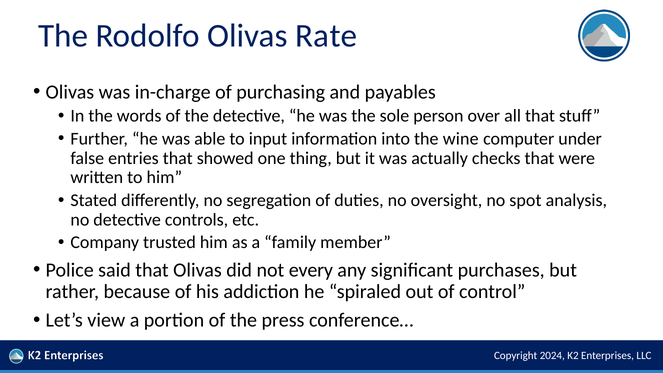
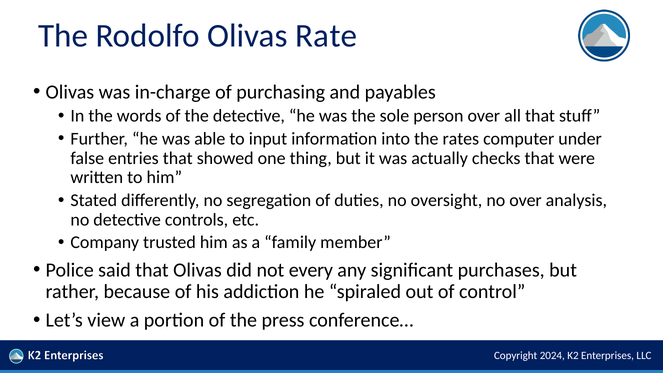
wine: wine -> rates (461, 139)
no spot: spot -> over (526, 200)
